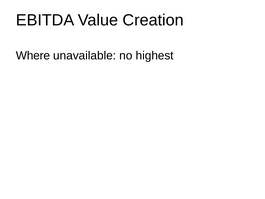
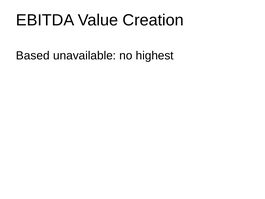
Where: Where -> Based (33, 56)
